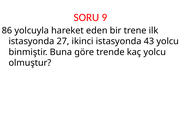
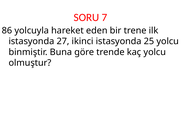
9: 9 -> 7 (104, 18)
43: 43 -> 25 (149, 42)
